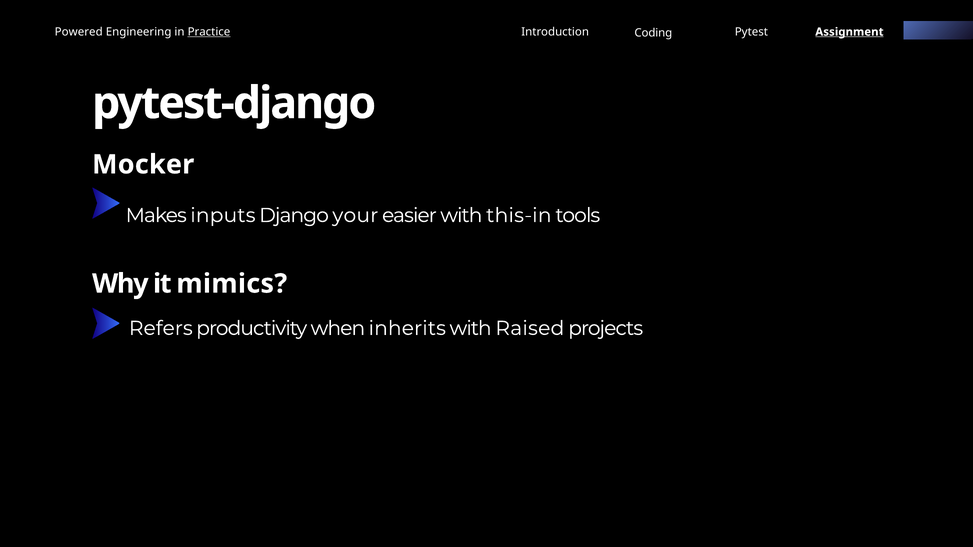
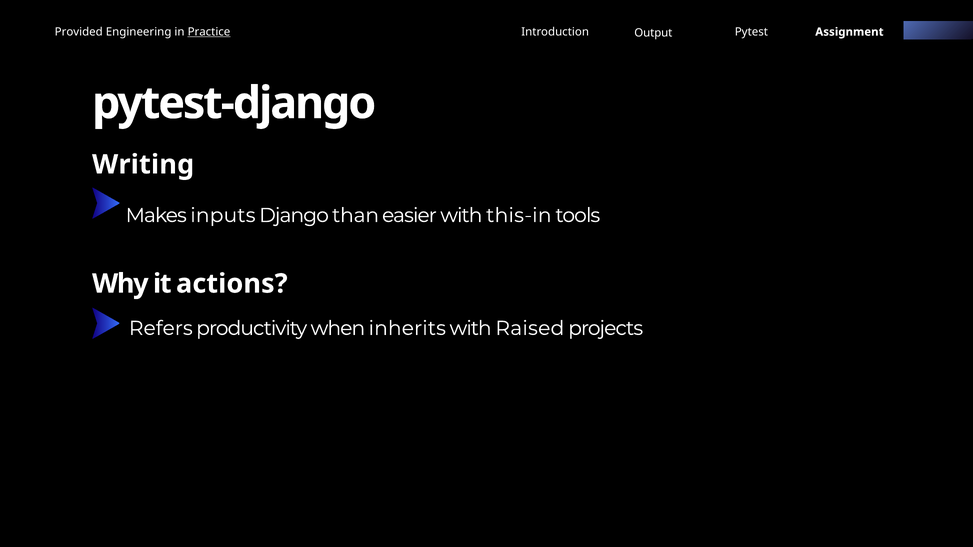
Powered: Powered -> Provided (79, 32)
Coding: Coding -> Output (653, 33)
Assignment underline: present -> none (849, 32)
Mocker: Mocker -> Writing (143, 165)
your: your -> than (356, 215)
mimics: mimics -> actions (232, 284)
